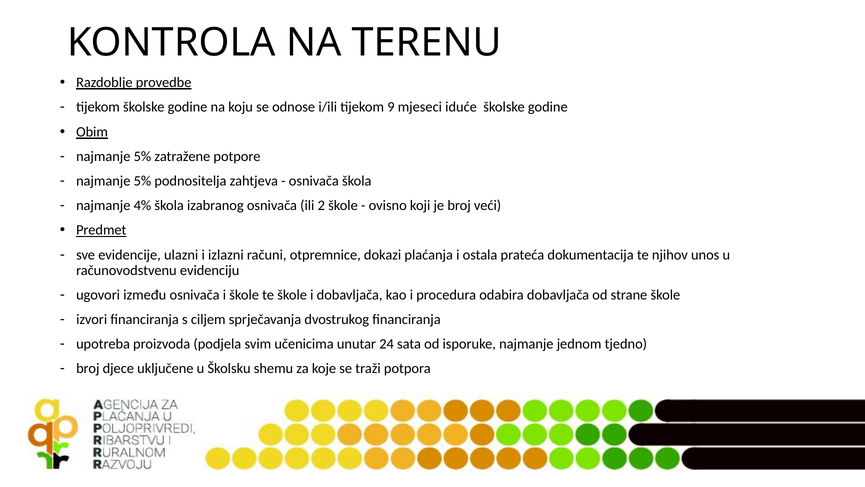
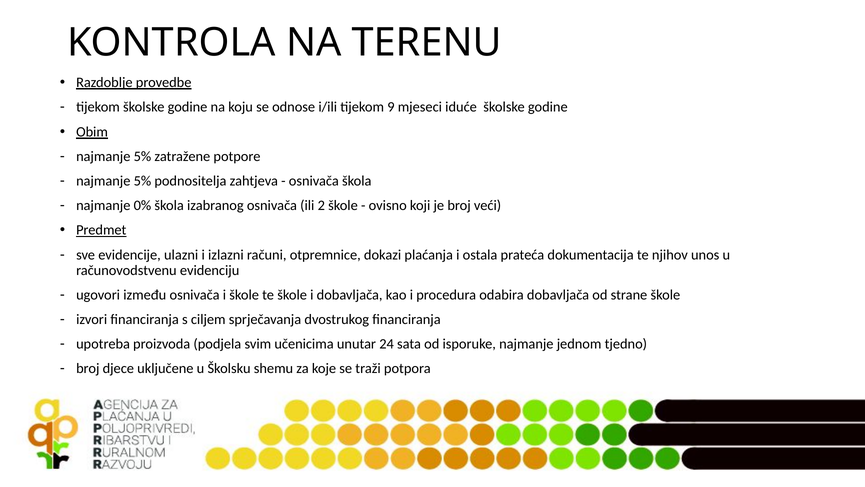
4%: 4% -> 0% (142, 205)
